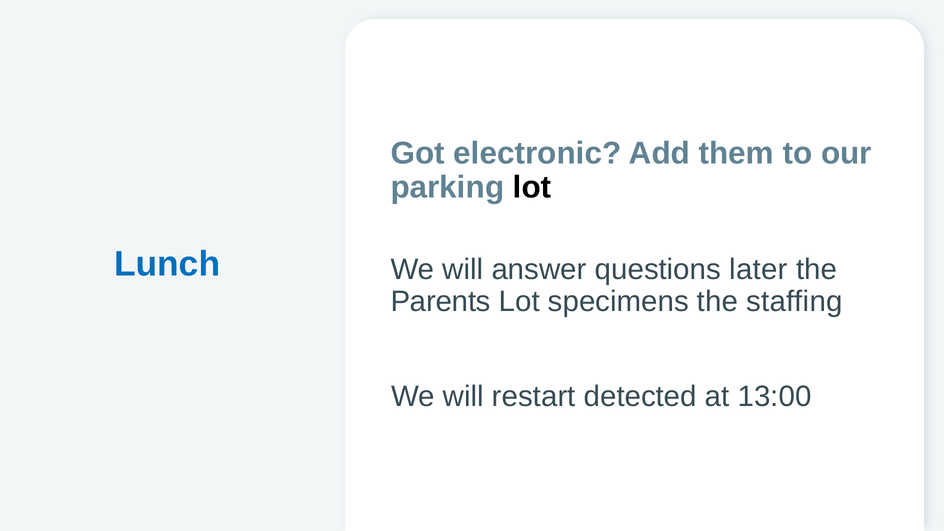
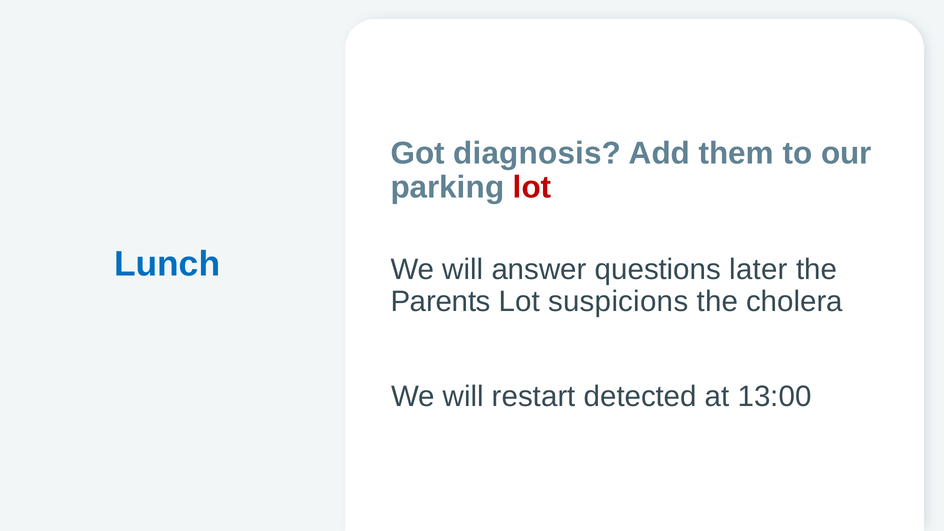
electronic: electronic -> diagnosis (537, 153)
lot colour: black -> red (532, 187)
specimens: specimens -> suspicions (618, 301)
staffing: staffing -> cholera (795, 301)
